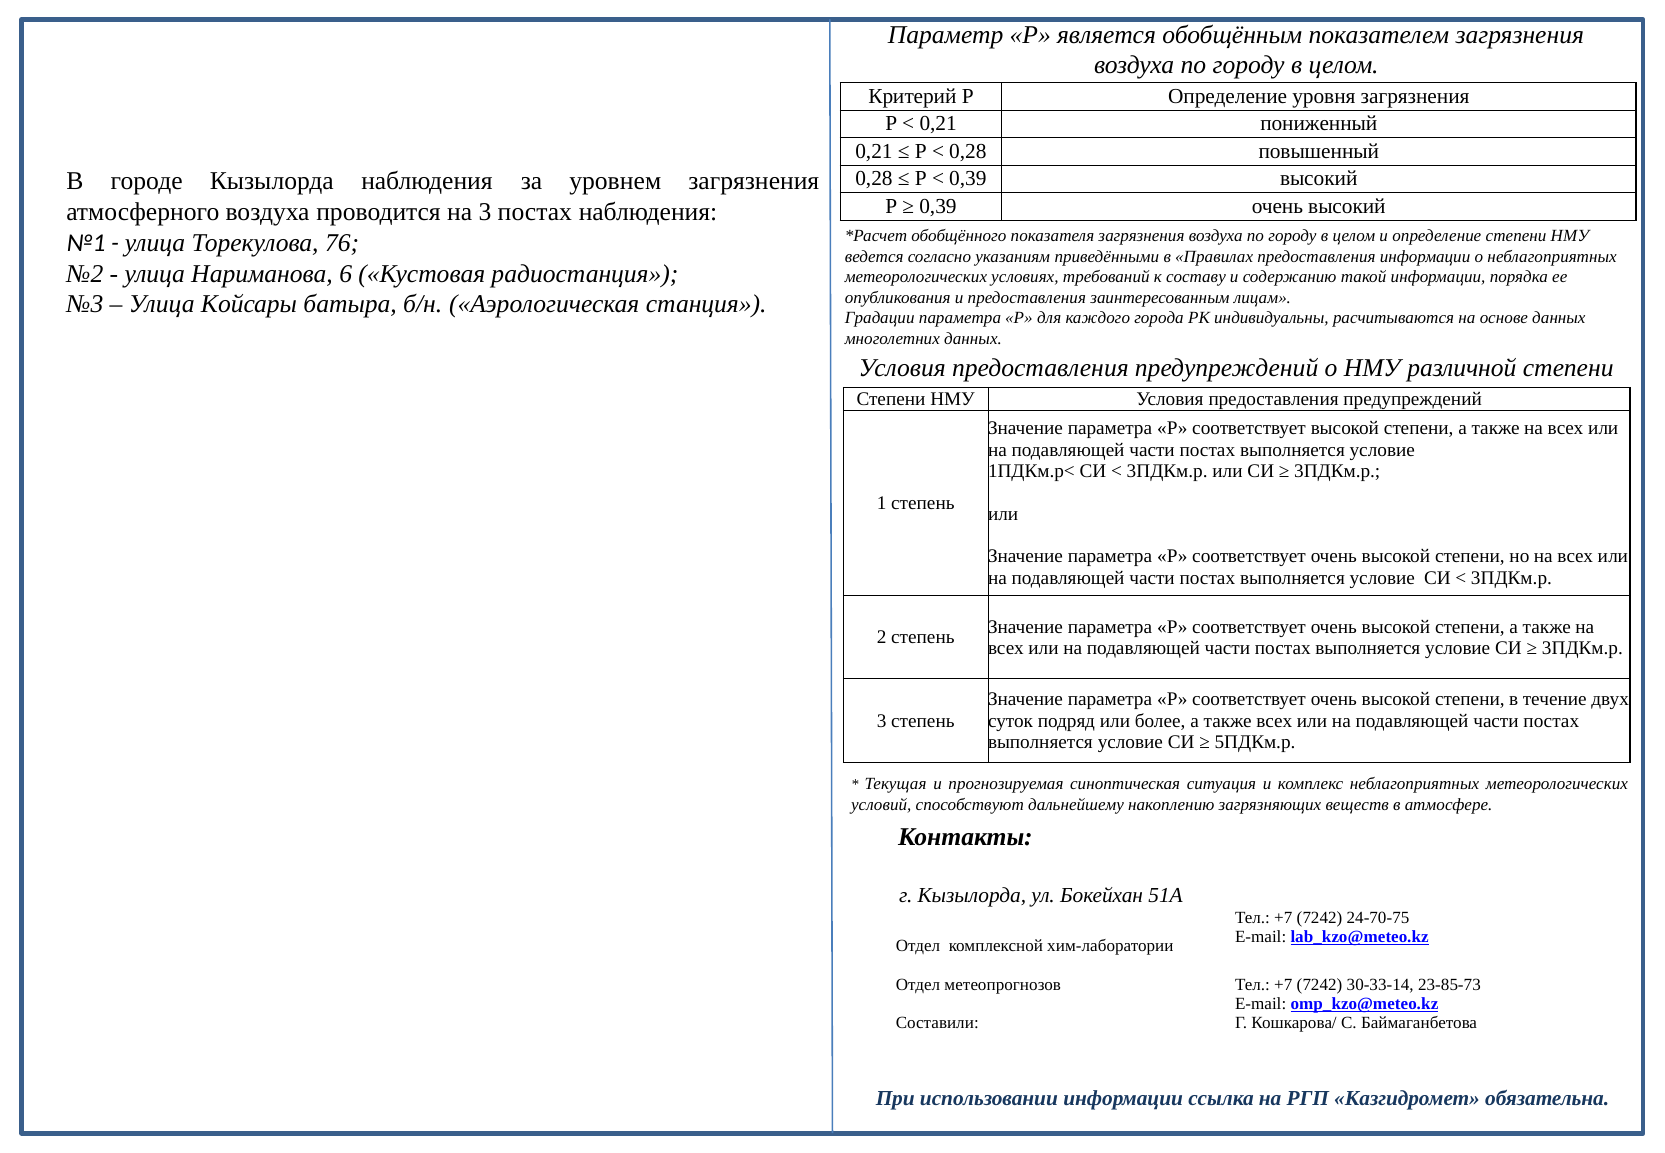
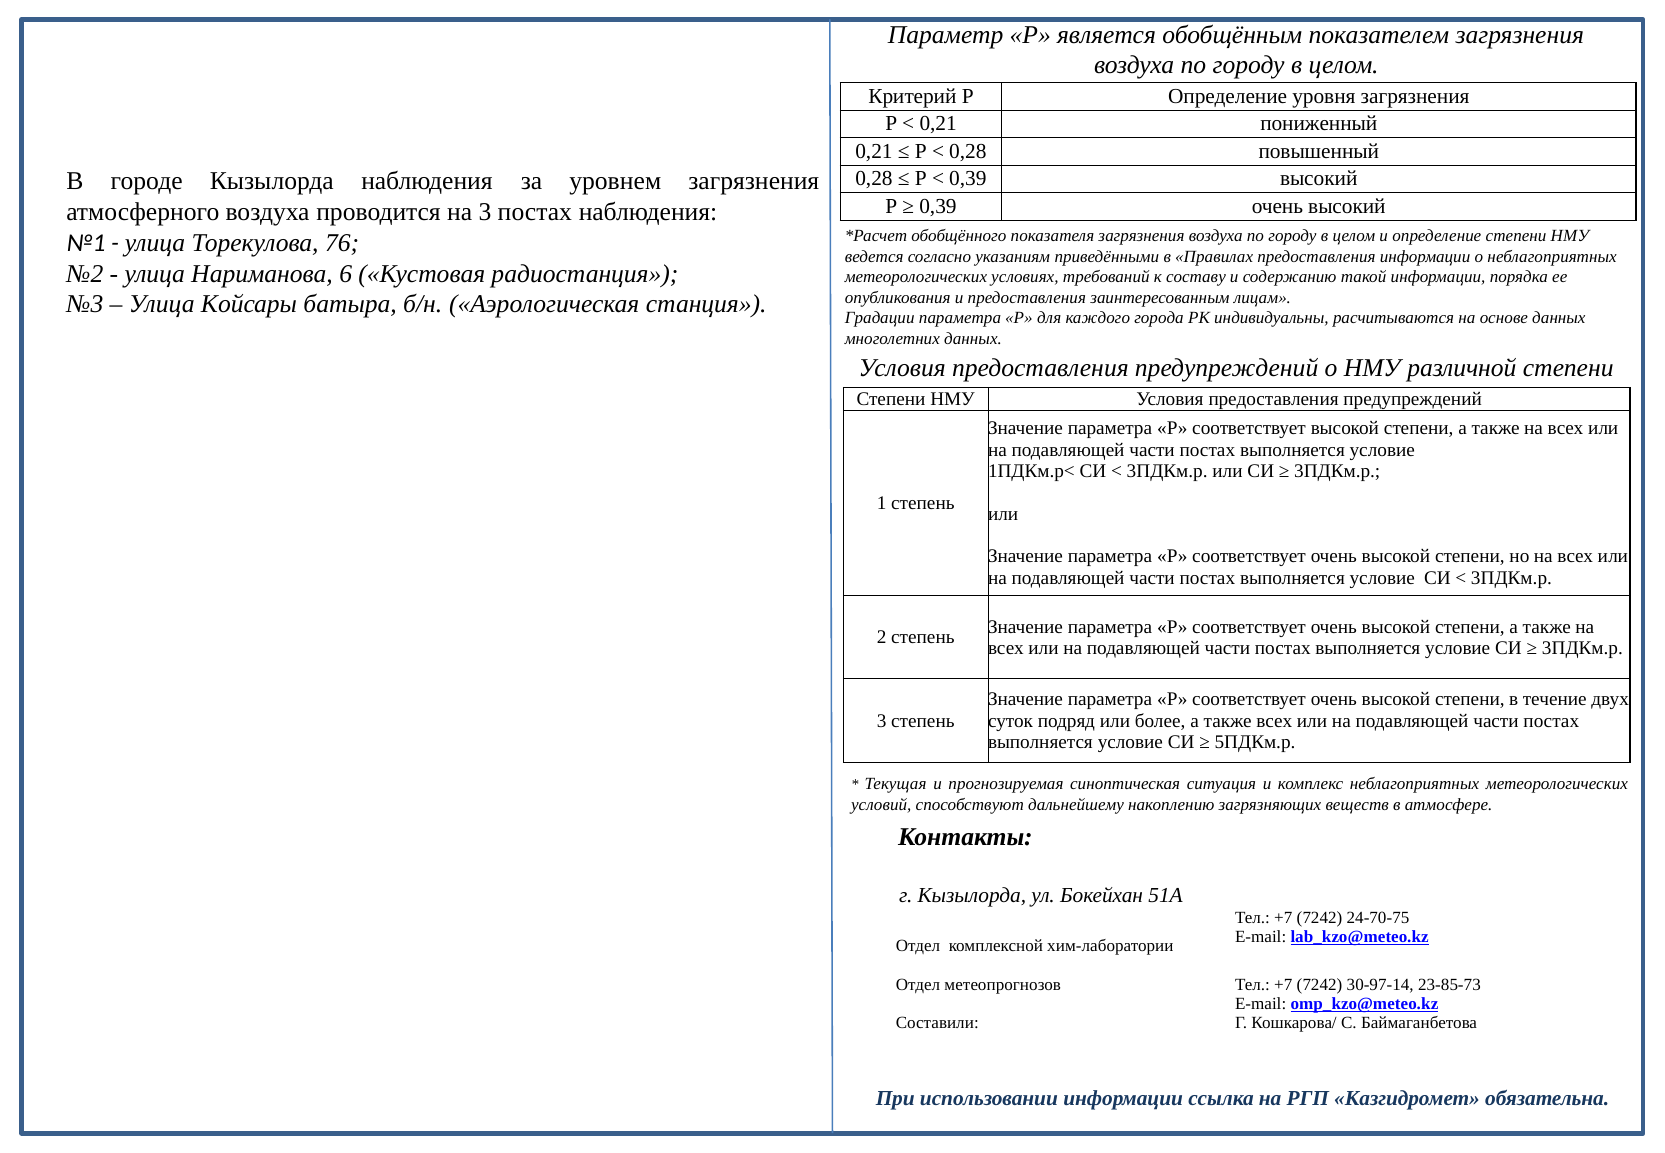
30-33-14: 30-33-14 -> 30-97-14 (1380, 985)
